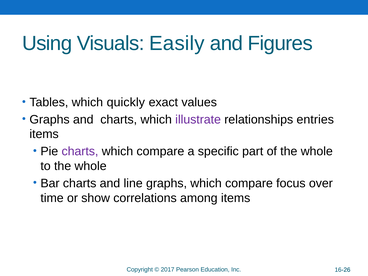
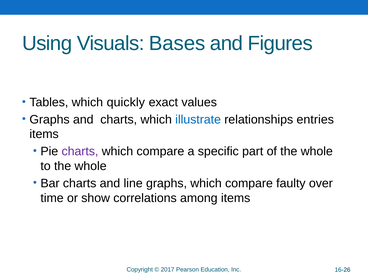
Easily: Easily -> Bases (177, 43)
illustrate colour: purple -> blue (198, 119)
focus: focus -> faulty (291, 183)
